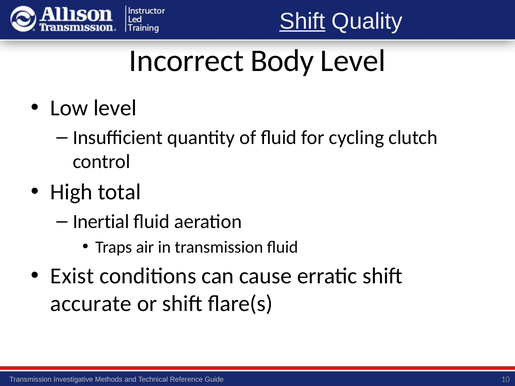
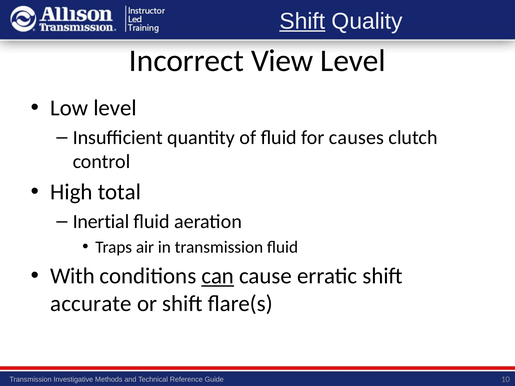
Body: Body -> View (282, 61)
cycling: cycling -> causes (356, 138)
Exist: Exist -> With (72, 276)
can underline: none -> present (218, 276)
